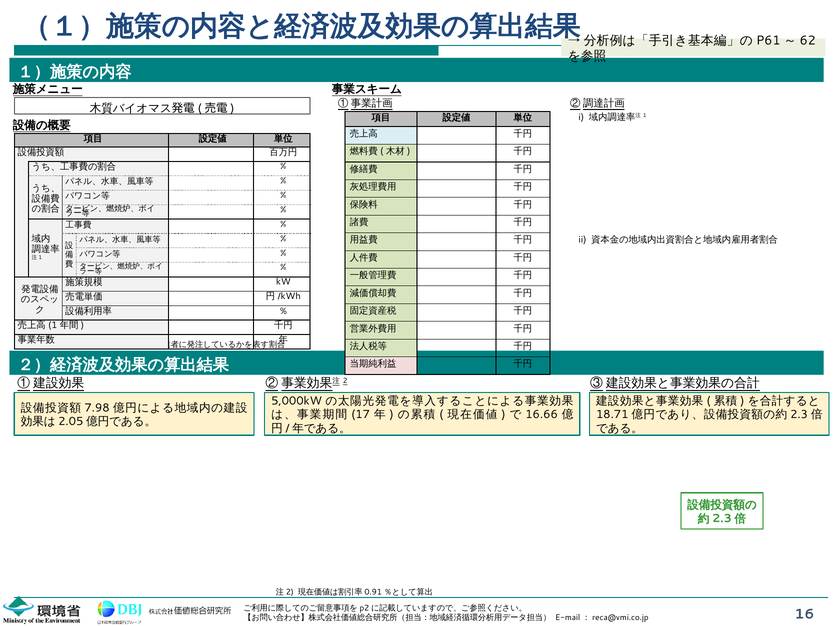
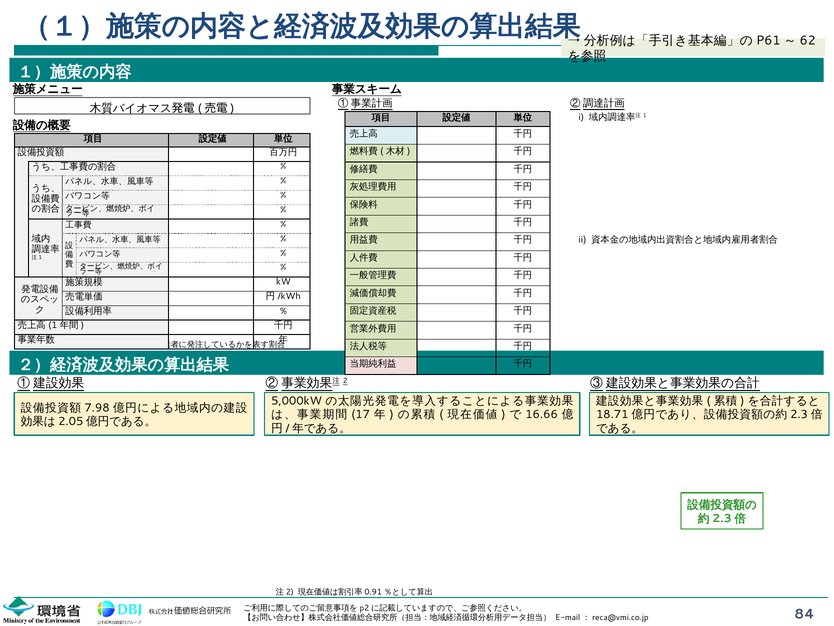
16: 16 -> 84 (804, 614)
